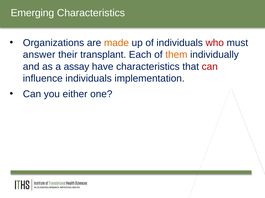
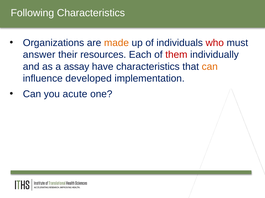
Emerging: Emerging -> Following (32, 13)
transplant: transplant -> resources (103, 55)
them colour: orange -> red (176, 55)
can colour: red -> orange (210, 67)
influence individuals: individuals -> developed (89, 79)
either: either -> acute (75, 94)
